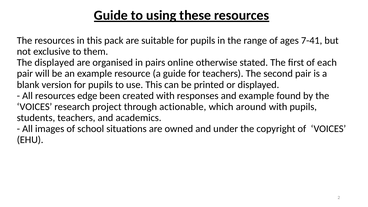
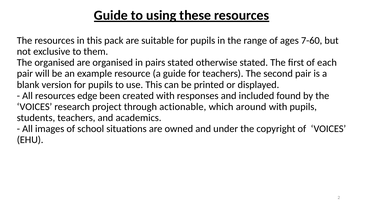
7-41: 7-41 -> 7-60 (312, 41)
The displayed: displayed -> organised (55, 63)
pairs online: online -> stated (181, 63)
and example: example -> included (256, 96)
